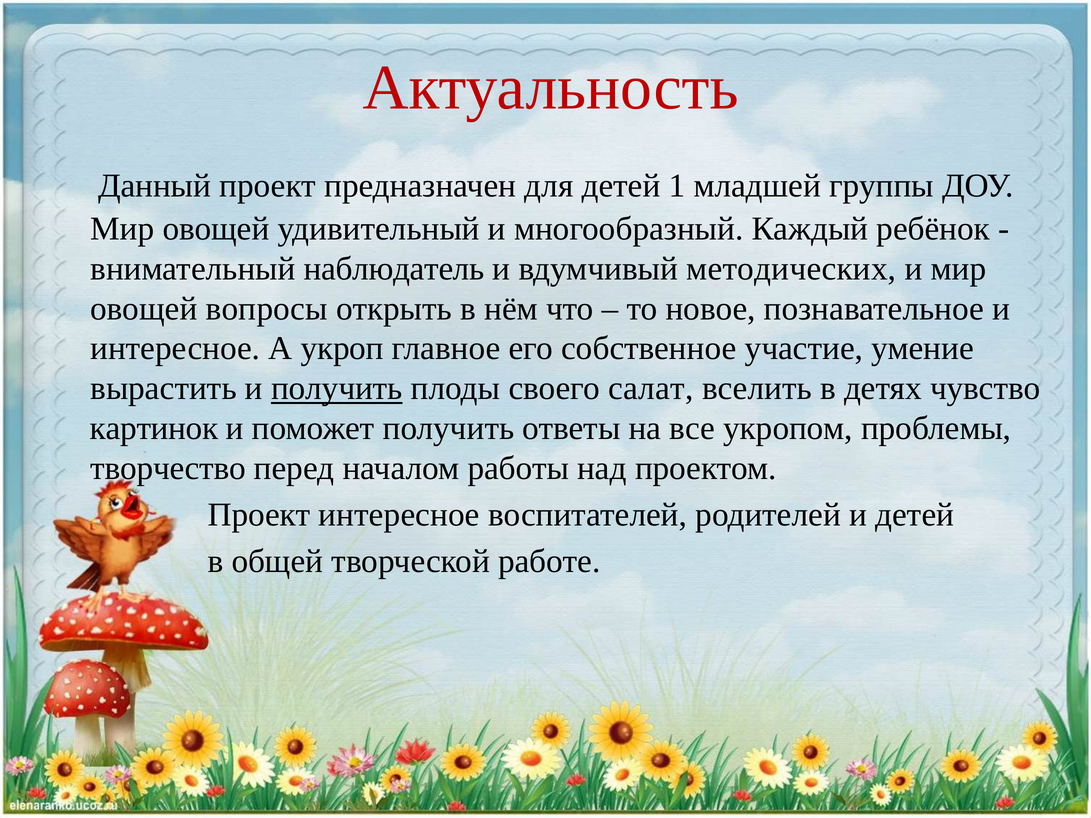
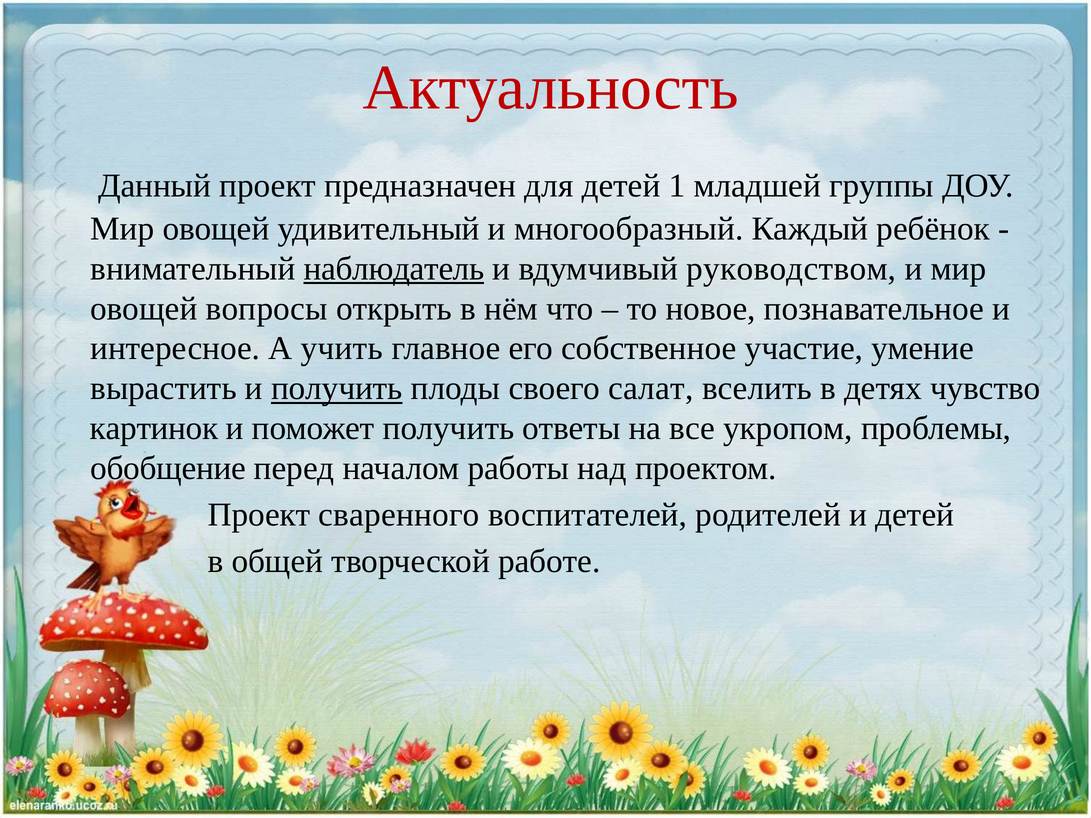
наблюдатель underline: none -> present (394, 269)
методических: методических -> руководством (791, 269)
укроп: укроп -> учить (342, 349)
творчество: творчество -> обобщение (168, 468)
Проект интересное: интересное -> сваренного (399, 515)
